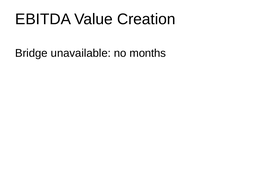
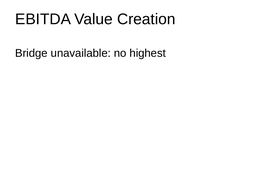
months: months -> highest (148, 53)
